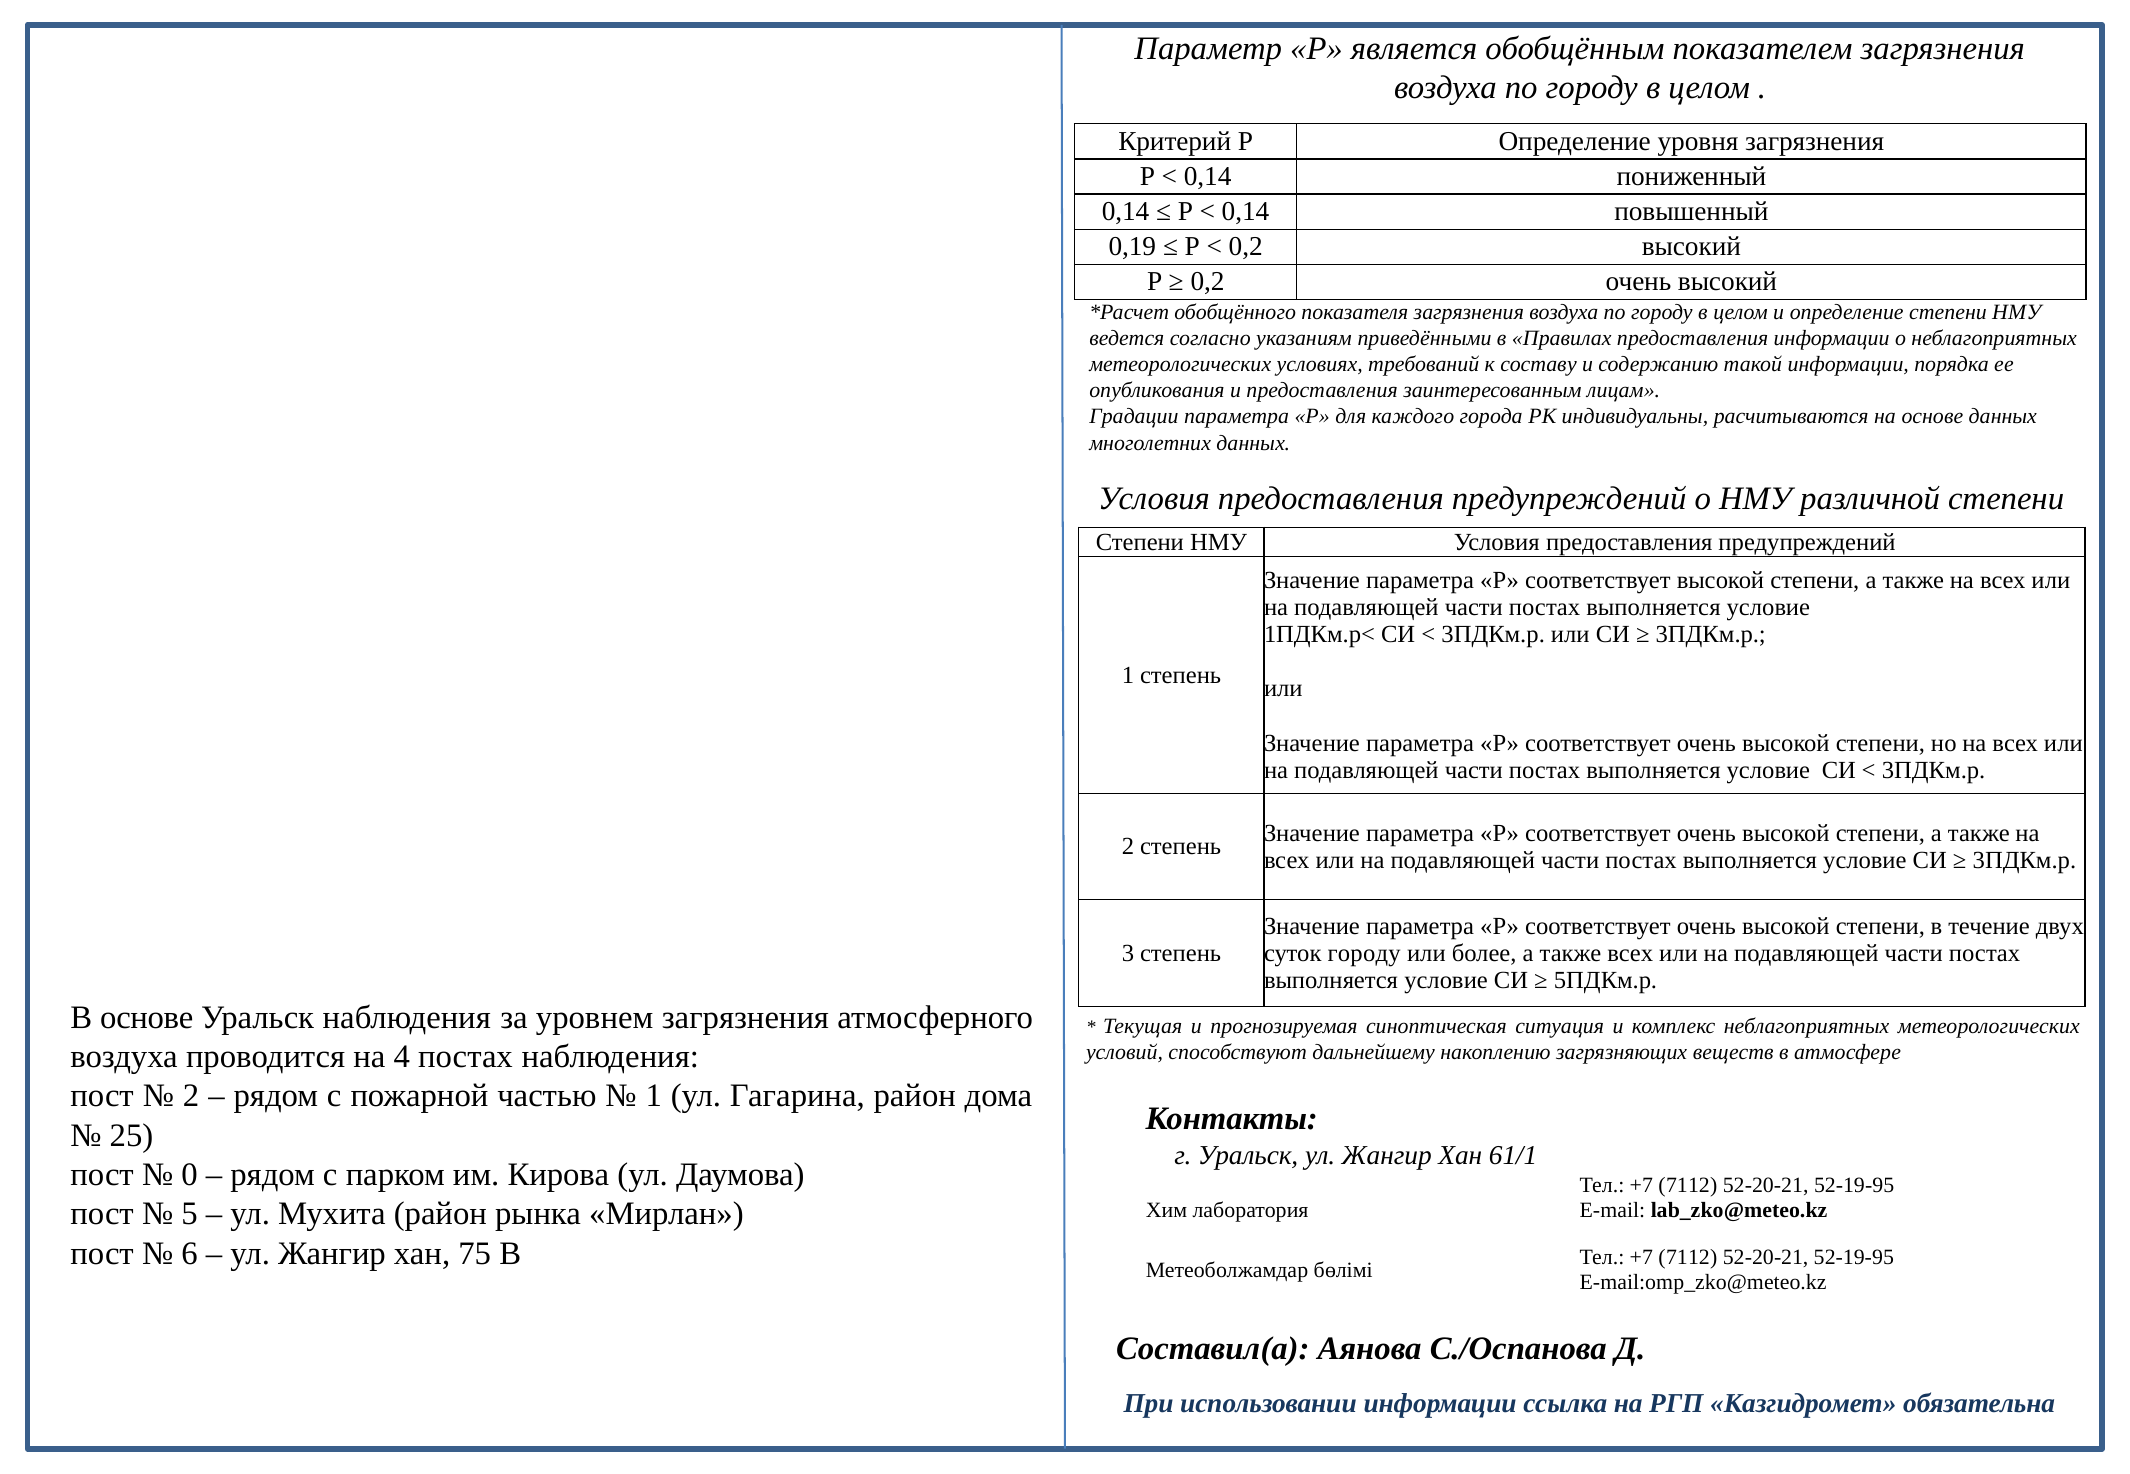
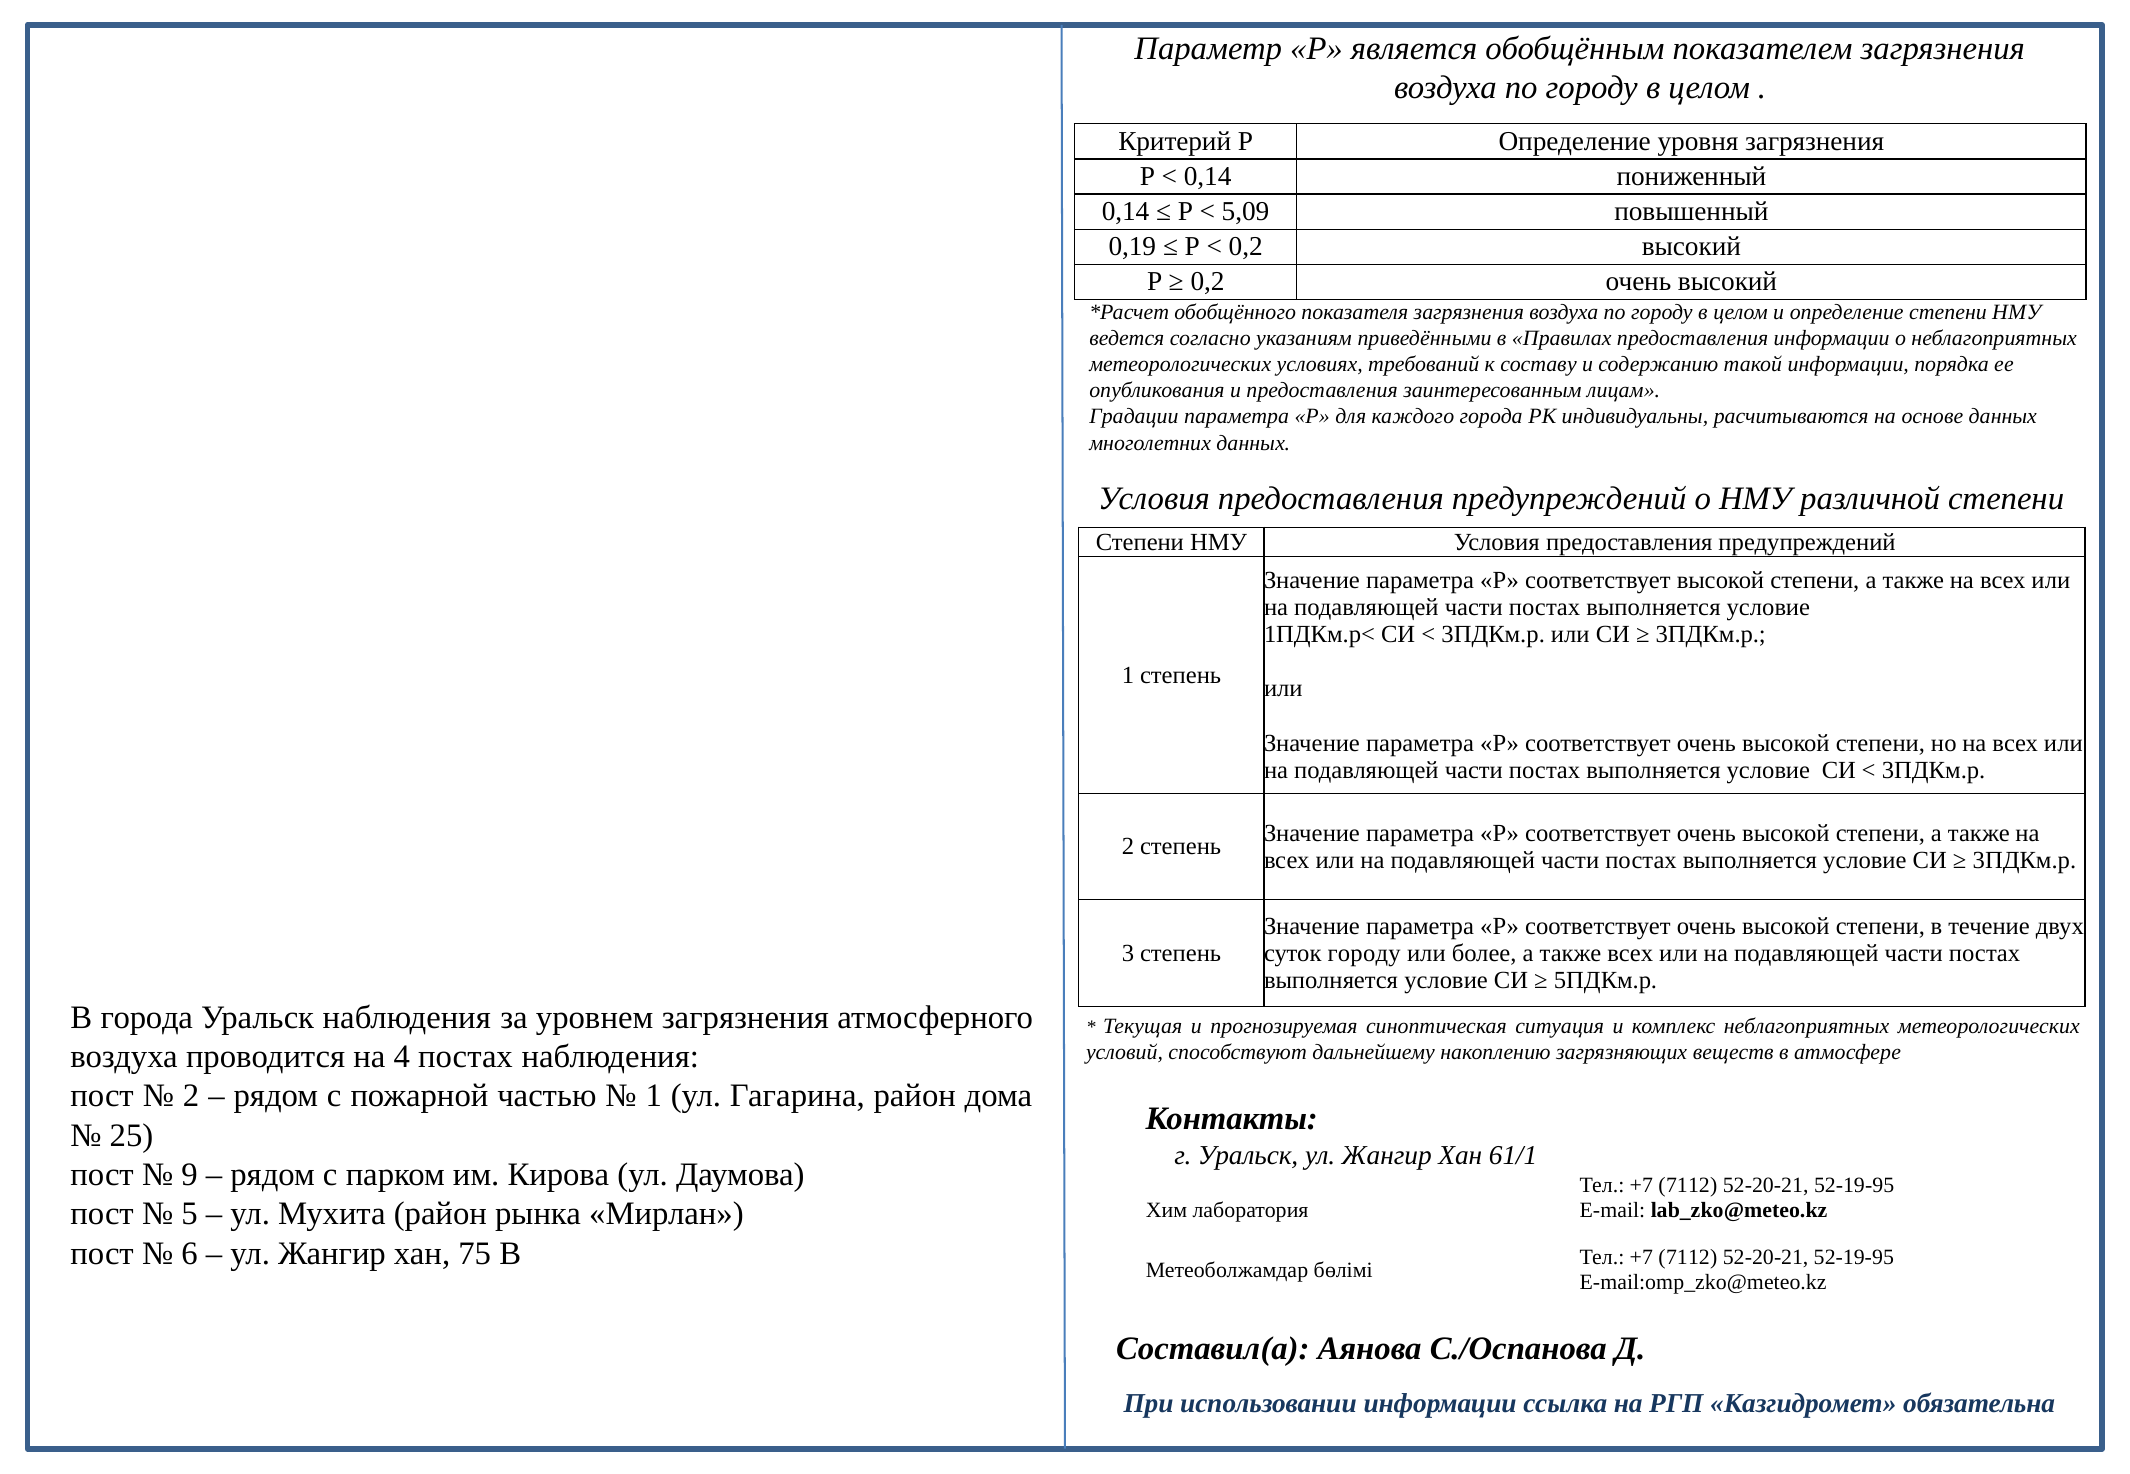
0,14: 0,14 -> 5,09 (1246, 211)
В основе: основе -> города (147, 1018)
0: 0 -> 9 (189, 1175)
